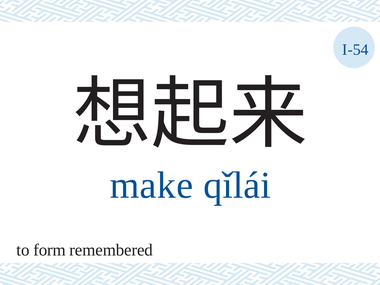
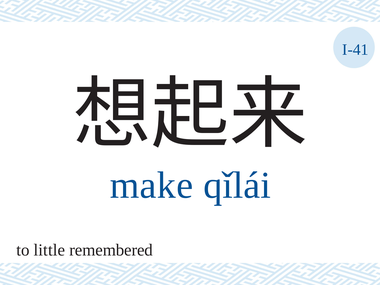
I-54: I-54 -> I-41 (355, 50)
form: form -> little (49, 250)
